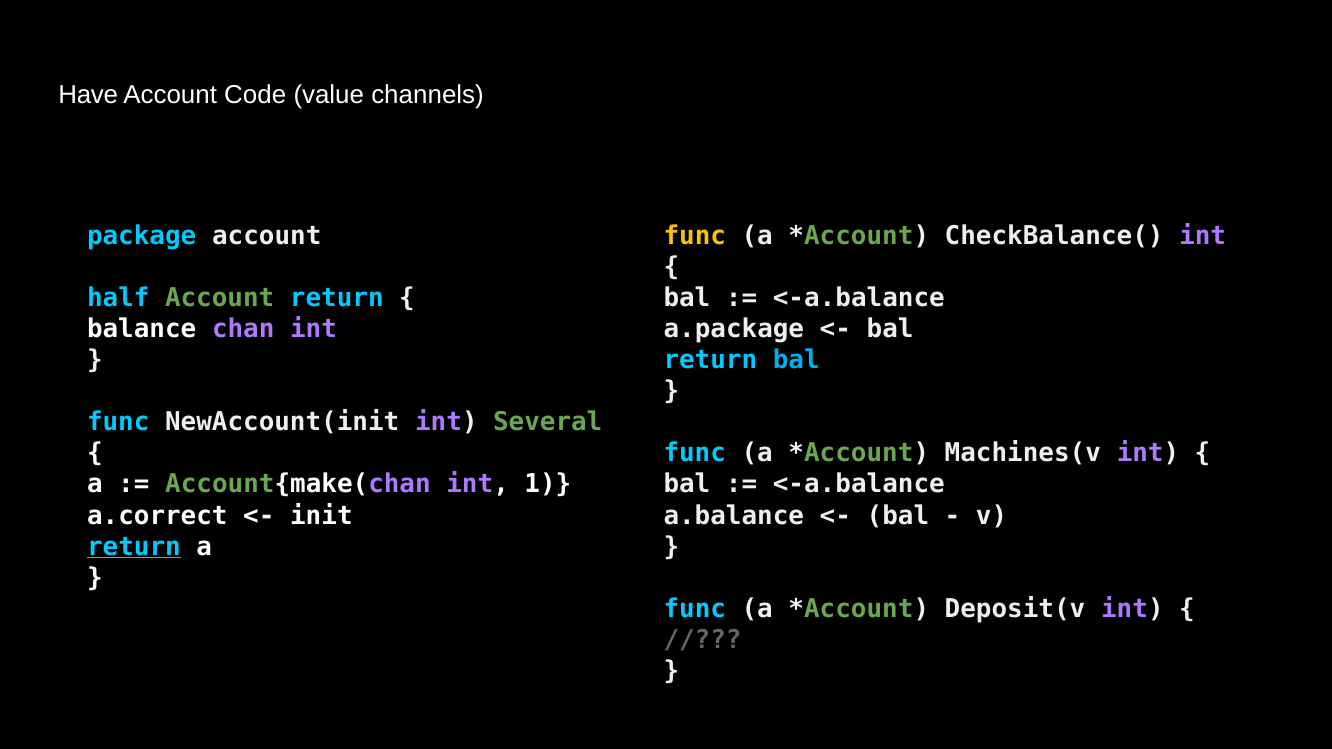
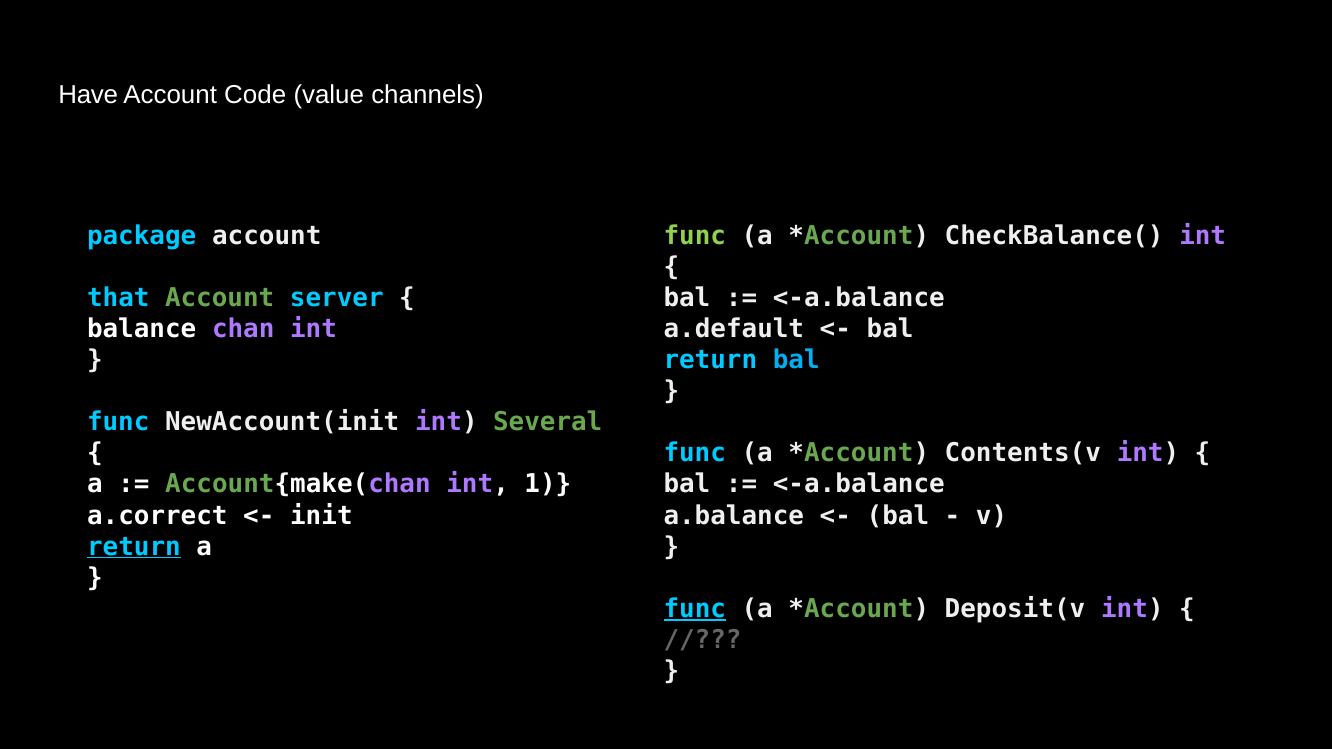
func colour: yellow -> light green (695, 236)
half: half -> that (118, 298)
Account return: return -> server (337, 298)
a.package: a.package -> a.default (734, 329)
Machines(v: Machines(v -> Contents(v (1023, 453)
func underline: none -> present (695, 609)
